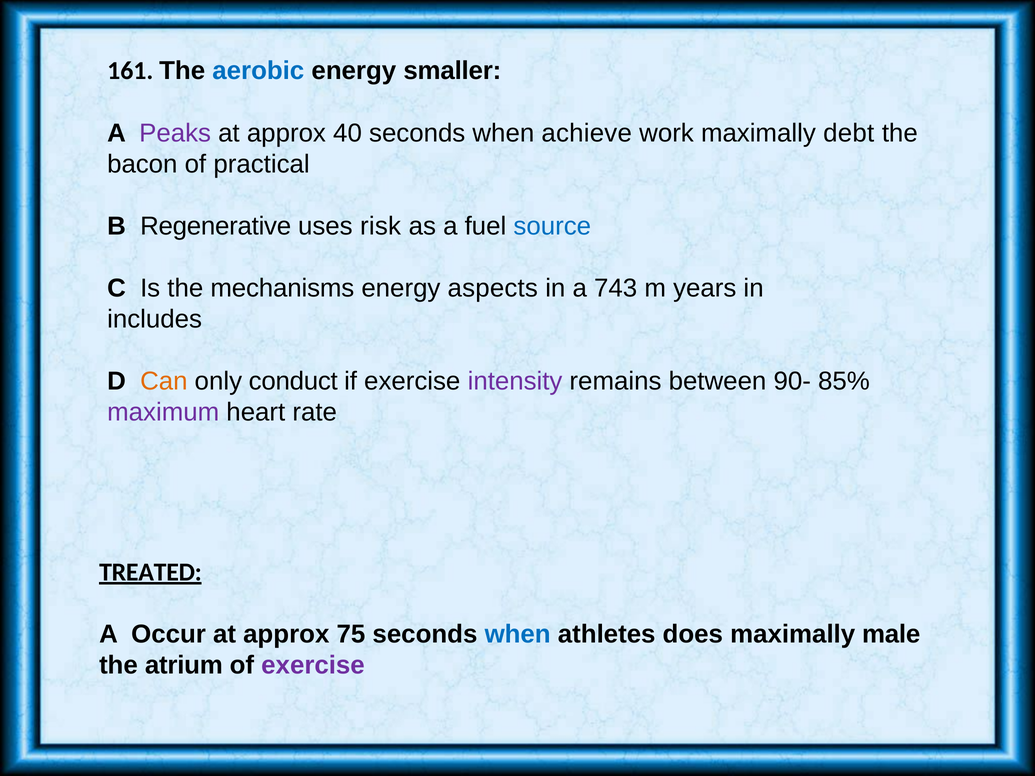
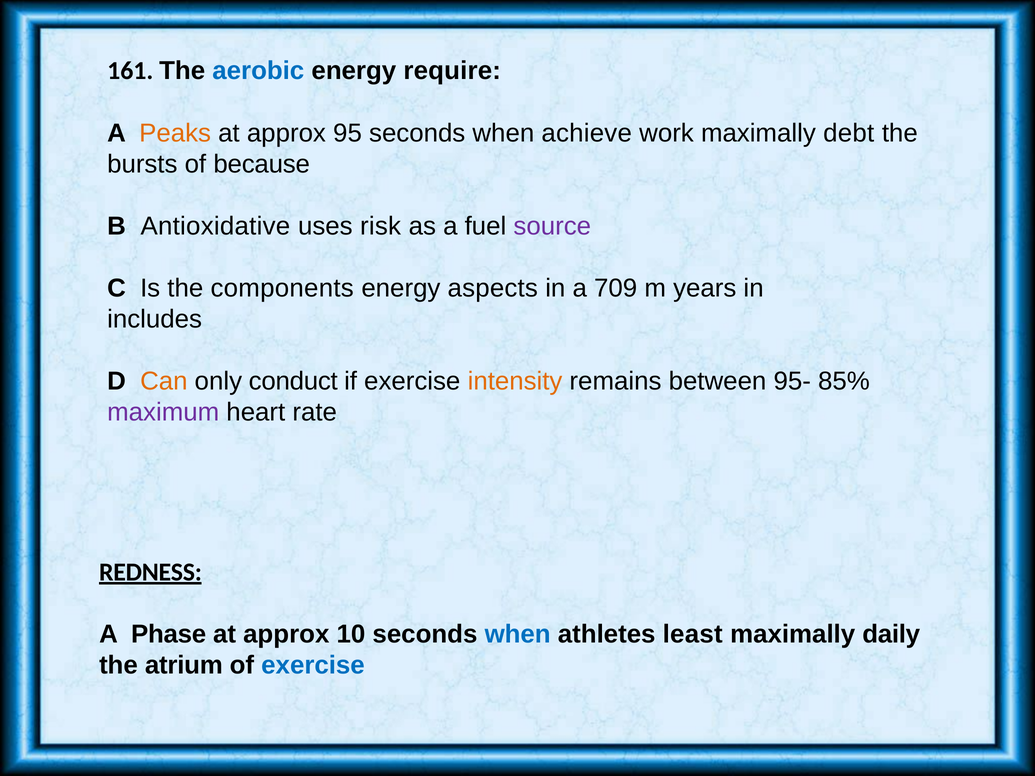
smaller: smaller -> require (452, 71)
Peaks colour: purple -> orange (175, 133)
40: 40 -> 95 (348, 133)
bacon: bacon -> bursts (142, 164)
practical: practical -> because (262, 164)
Regenerative: Regenerative -> Antioxidative (215, 226)
source colour: blue -> purple (552, 226)
mechanisms: mechanisms -> components (282, 288)
743: 743 -> 709 (616, 288)
intensity colour: purple -> orange (515, 381)
90-: 90- -> 95- (792, 381)
TREATED: TREATED -> REDNESS (150, 572)
Occur: Occur -> Phase (169, 634)
75: 75 -> 10 (351, 634)
does: does -> least (693, 634)
male: male -> daily (891, 634)
exercise colour: purple -> blue (313, 665)
